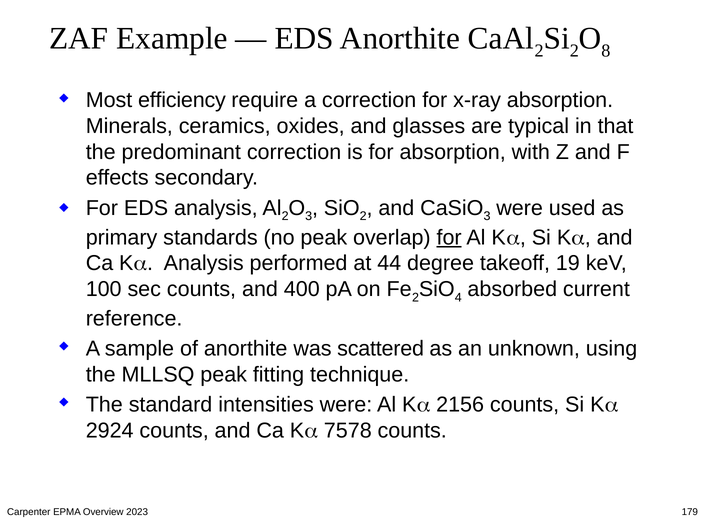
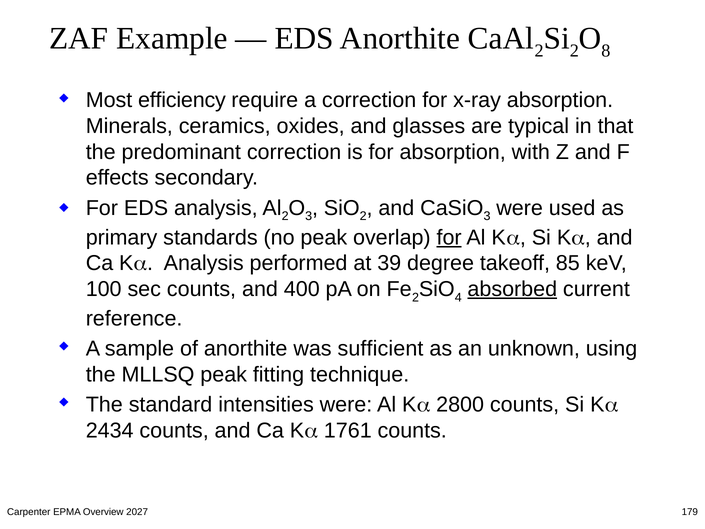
44: 44 -> 39 (389, 263)
19: 19 -> 85 (568, 263)
absorbed underline: none -> present (512, 289)
scattered: scattered -> sufficient (380, 349)
2156: 2156 -> 2800 (460, 404)
2924: 2924 -> 2434 (110, 430)
7578: 7578 -> 1761 (348, 430)
2023: 2023 -> 2027 (137, 512)
